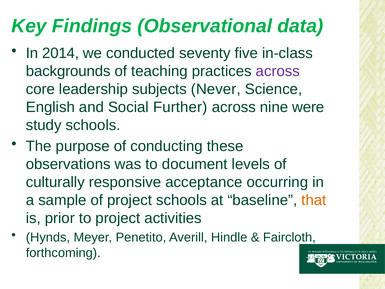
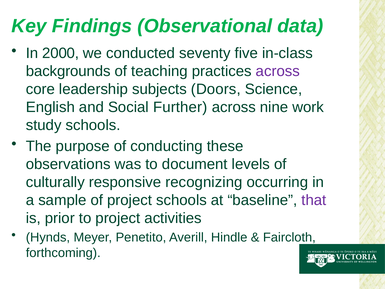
2014: 2014 -> 2000 (61, 53)
Never: Never -> Doors (216, 89)
were: were -> work (308, 107)
acceptance: acceptance -> recognizing (204, 182)
that colour: orange -> purple (314, 200)
